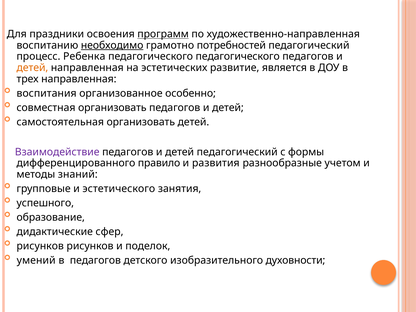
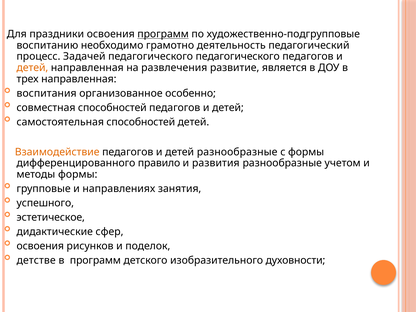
художественно-направленная: художественно-направленная -> художественно-подгрупповые (283, 34)
необходимо underline: present -> none (112, 45)
потребностей: потребностей -> деятельность (231, 45)
Ребенка: Ребенка -> Задачей (84, 56)
эстетических: эстетических -> развлечения (174, 68)
совместная организовать: организовать -> способностей (112, 108)
самостоятельная организовать: организовать -> способностей (141, 122)
Взаимодействие colour: purple -> orange (57, 152)
детей педагогический: педагогический -> разнообразные (237, 152)
методы знаний: знаний -> формы (78, 174)
эстетического: эстетического -> направлениях (119, 189)
образование: образование -> эстетическое (51, 217)
рисунков: рисунков -> освоения (40, 246)
умений: умений -> детстве (36, 260)
в педагогов: педагогов -> программ (95, 260)
